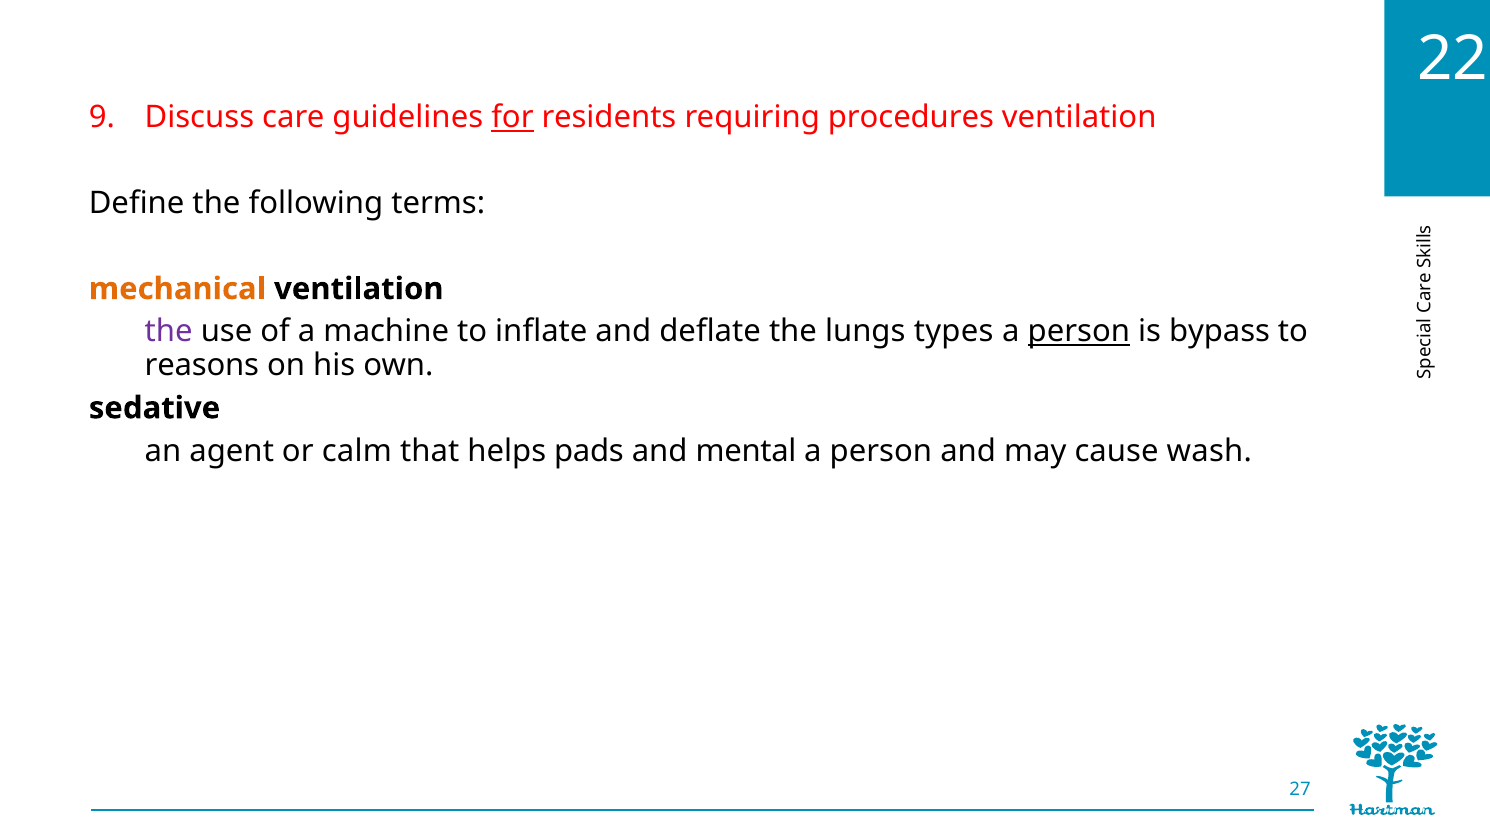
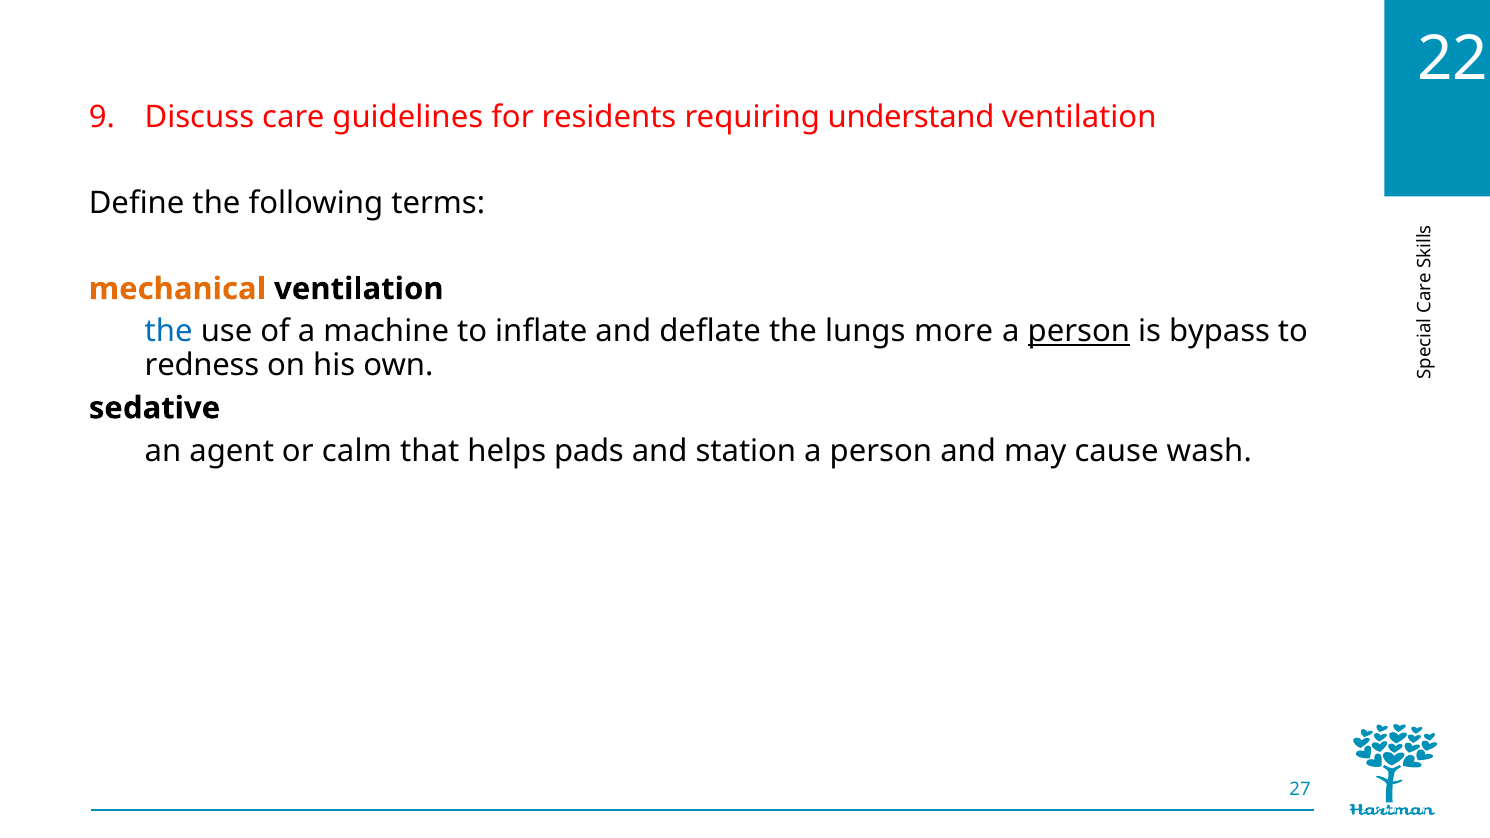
for underline: present -> none (512, 118)
procedures: procedures -> understand (911, 118)
the colour: purple -> blue (169, 332)
types: types -> more (954, 332)
reasons: reasons -> redness (202, 365)
mental: mental -> station (746, 451)
